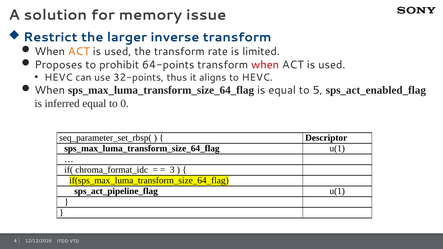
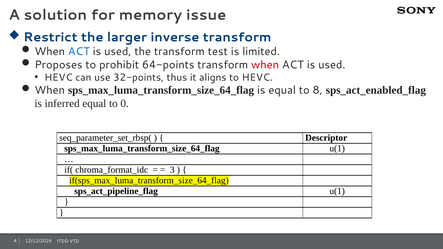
ACT colour: orange -> blue (79, 51)
rate: rate -> test (218, 51)
5: 5 -> 8 (318, 90)
